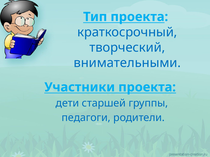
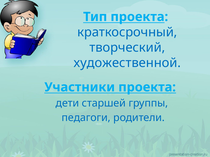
внимательными: внимательными -> художественной (127, 63)
